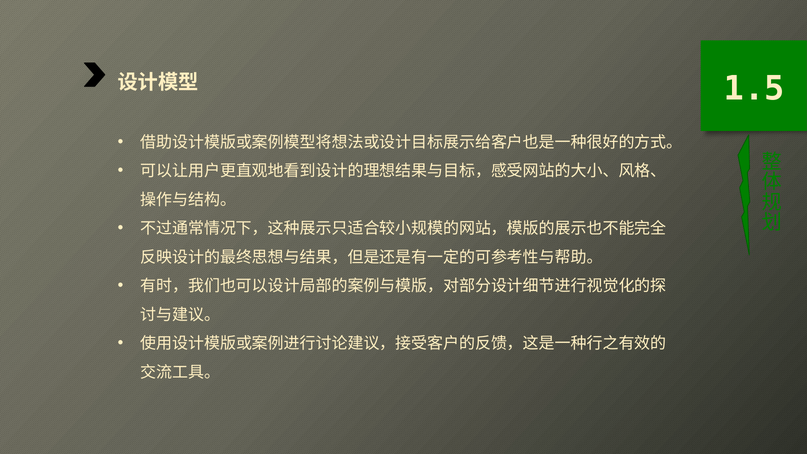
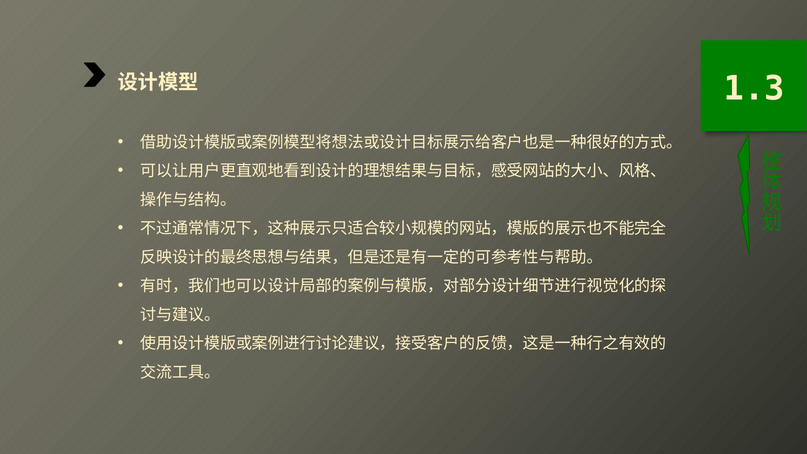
1.5: 1.5 -> 1.3 (754, 89)
